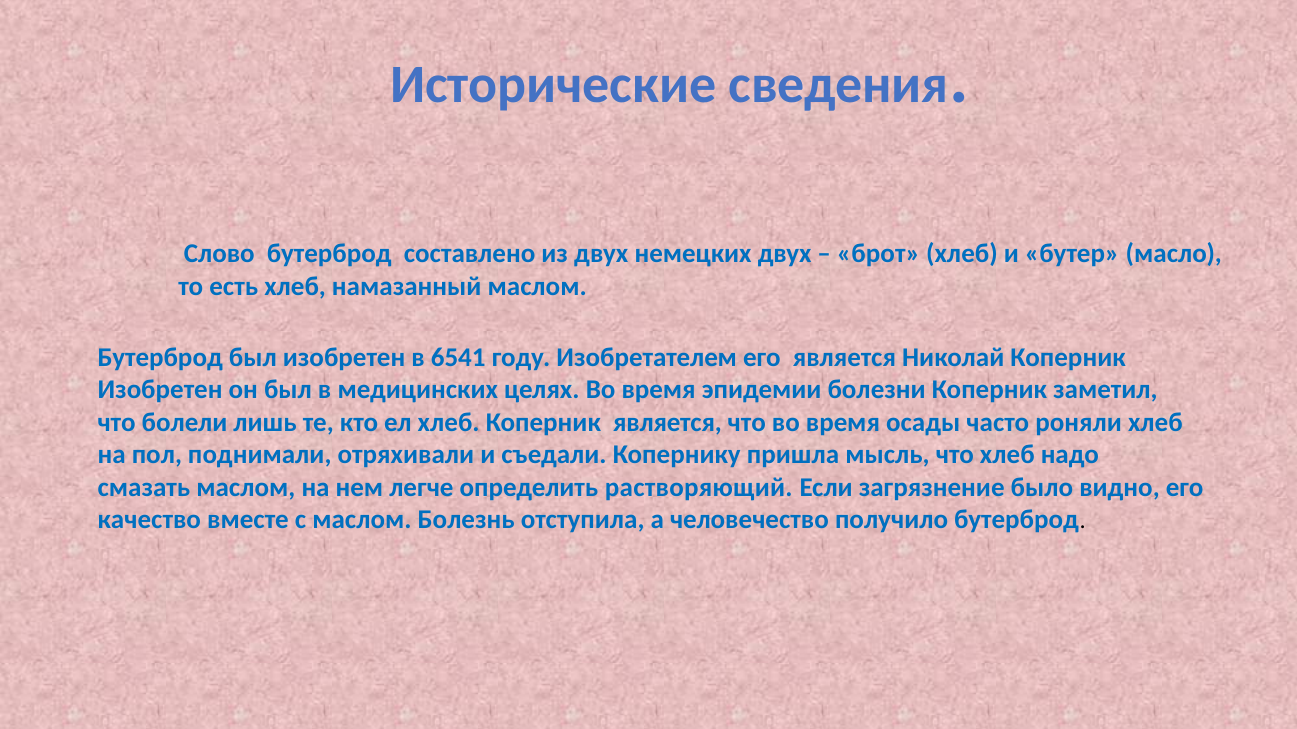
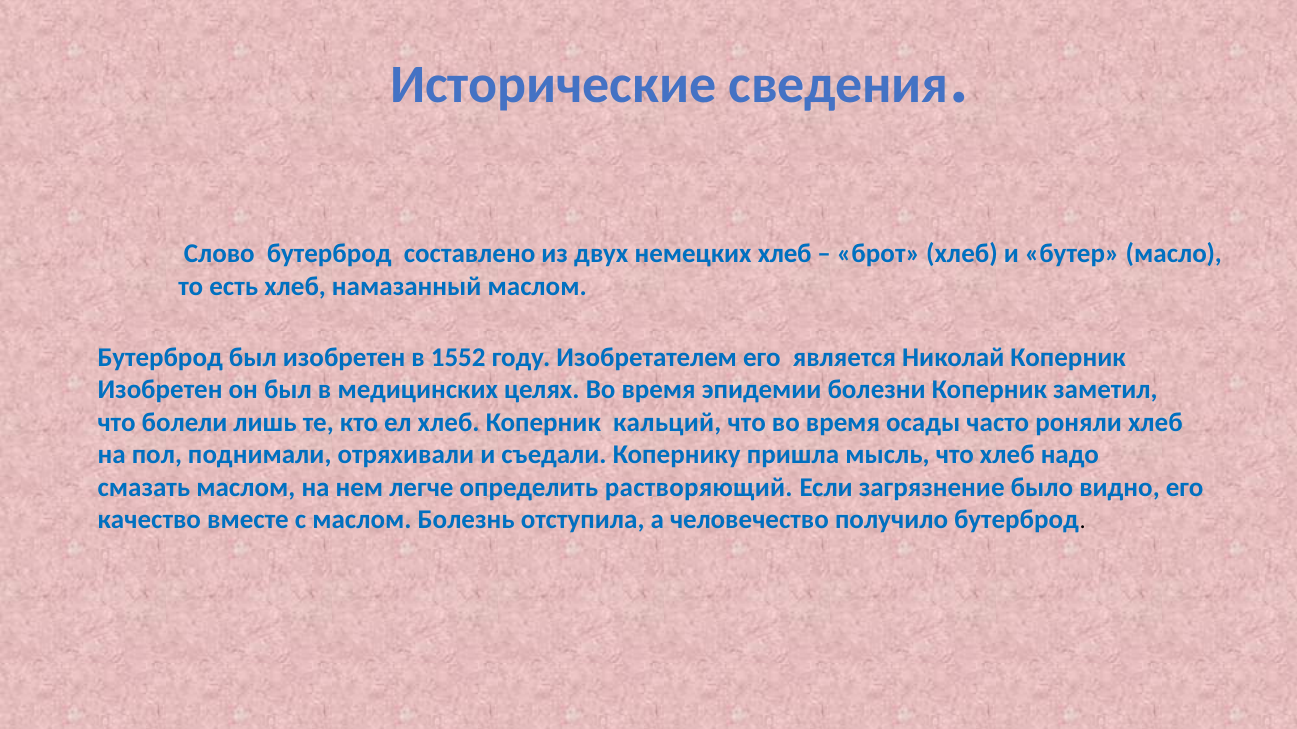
немецких двух: двух -> хлеб (785, 254)
6541: 6541 -> 1552 (458, 358)
Коперник является: является -> кальций (667, 423)
